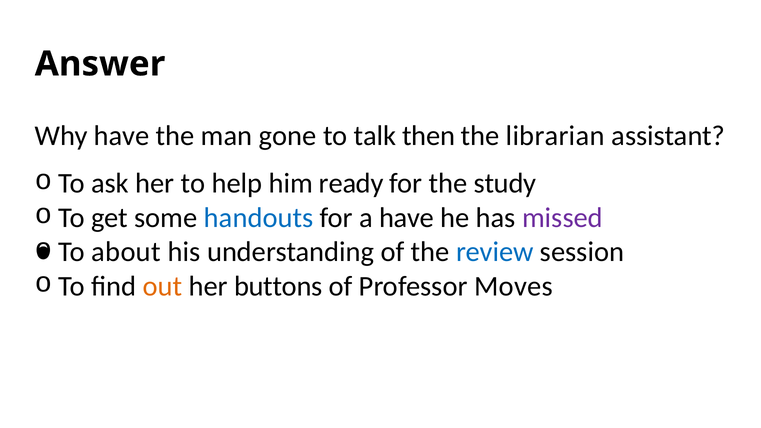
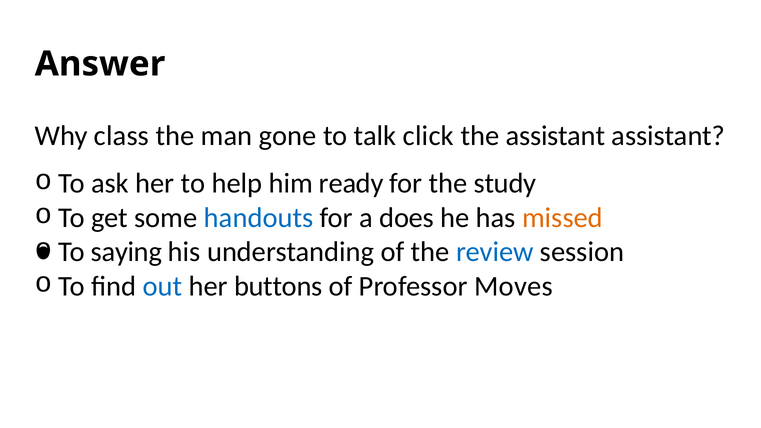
Why have: have -> class (122, 136)
then: then -> click (428, 136)
the librarian: librarian -> assistant (555, 136)
a have: have -> does (407, 218)
missed colour: purple -> orange (562, 218)
about: about -> saying (126, 252)
out colour: orange -> blue (162, 286)
